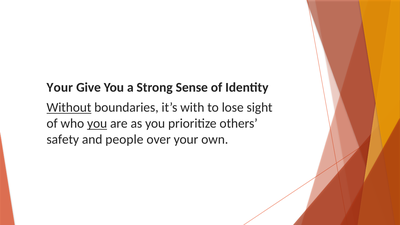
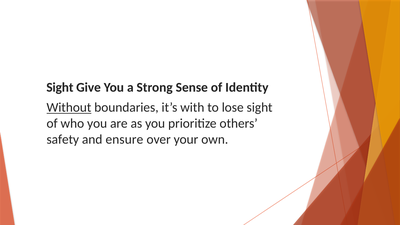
Your: Your -> Sight (60, 87)
you underline: present -> none (97, 124)
people: people -> ensure (124, 140)
